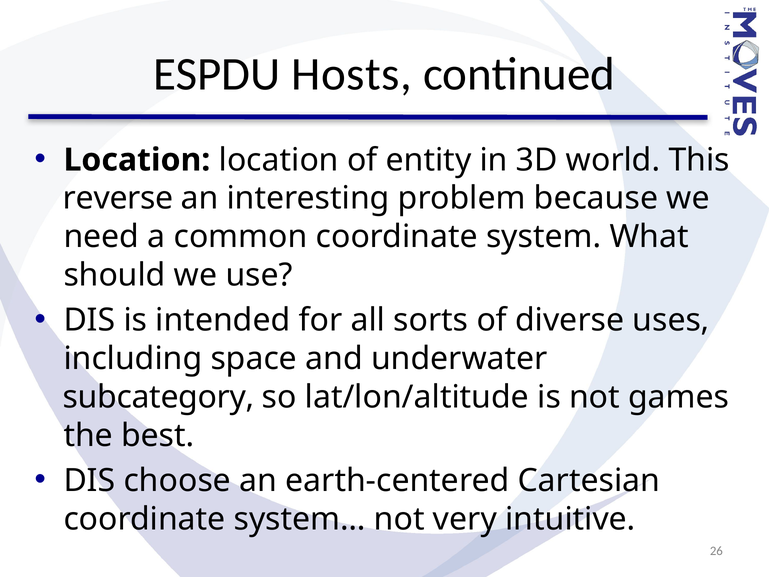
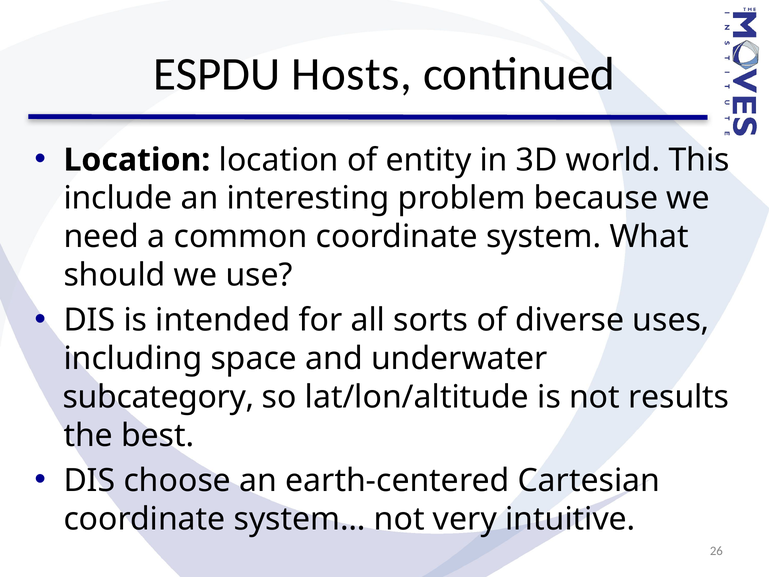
reverse: reverse -> include (118, 198)
games: games -> results (679, 397)
